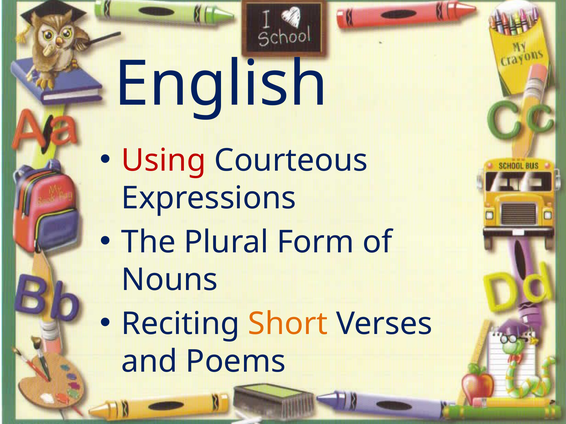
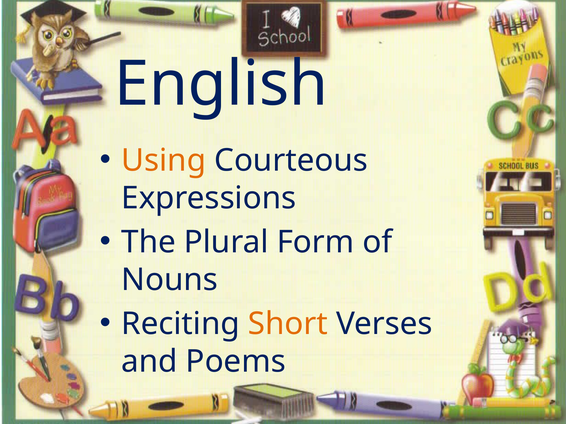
Using colour: red -> orange (164, 161)
